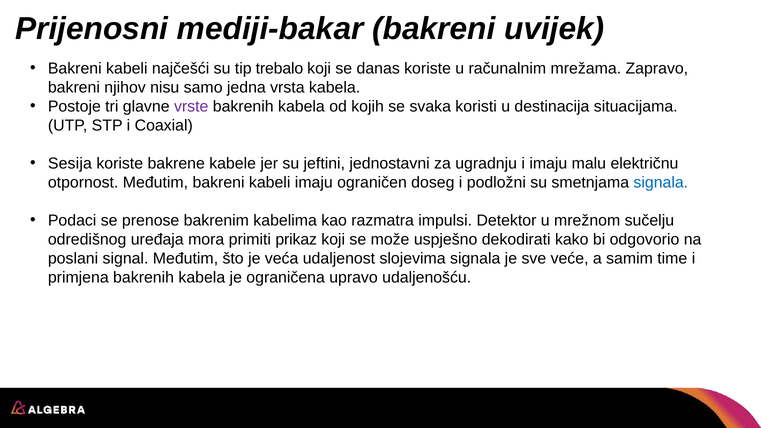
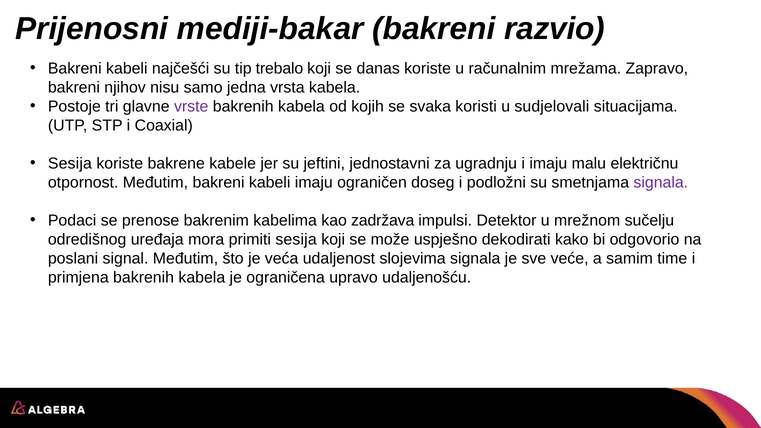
uvijek: uvijek -> razvio (554, 29)
destinacija: destinacija -> sudjelovali (552, 106)
signala colour: blue -> purple (661, 182)
razmatra: razmatra -> zadržava (383, 221)
primiti prikaz: prikaz -> sesija (296, 240)
